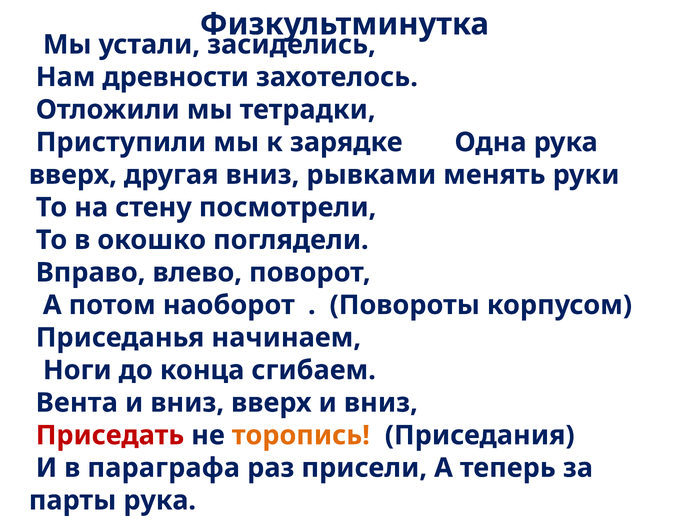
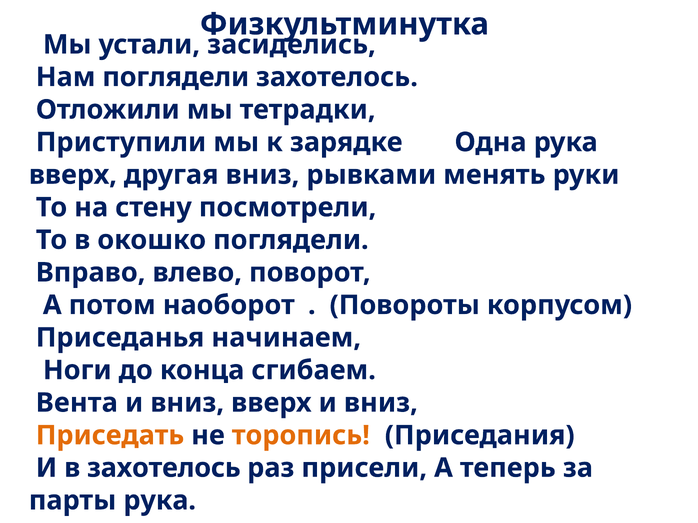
Нам древности: древности -> поглядели (176, 77)
Приседать colour: red -> orange (110, 436)
в параграфа: параграфа -> захотелось (164, 468)
